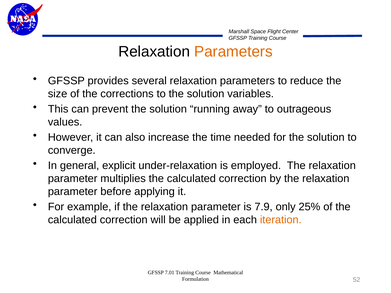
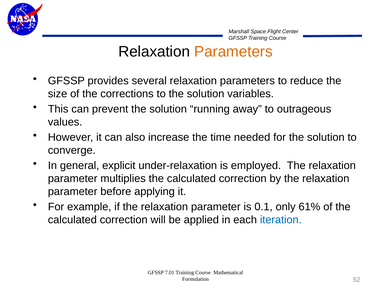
7.9: 7.9 -> 0.1 (264, 207)
25%: 25% -> 61% (309, 207)
iteration colour: orange -> blue (281, 220)
